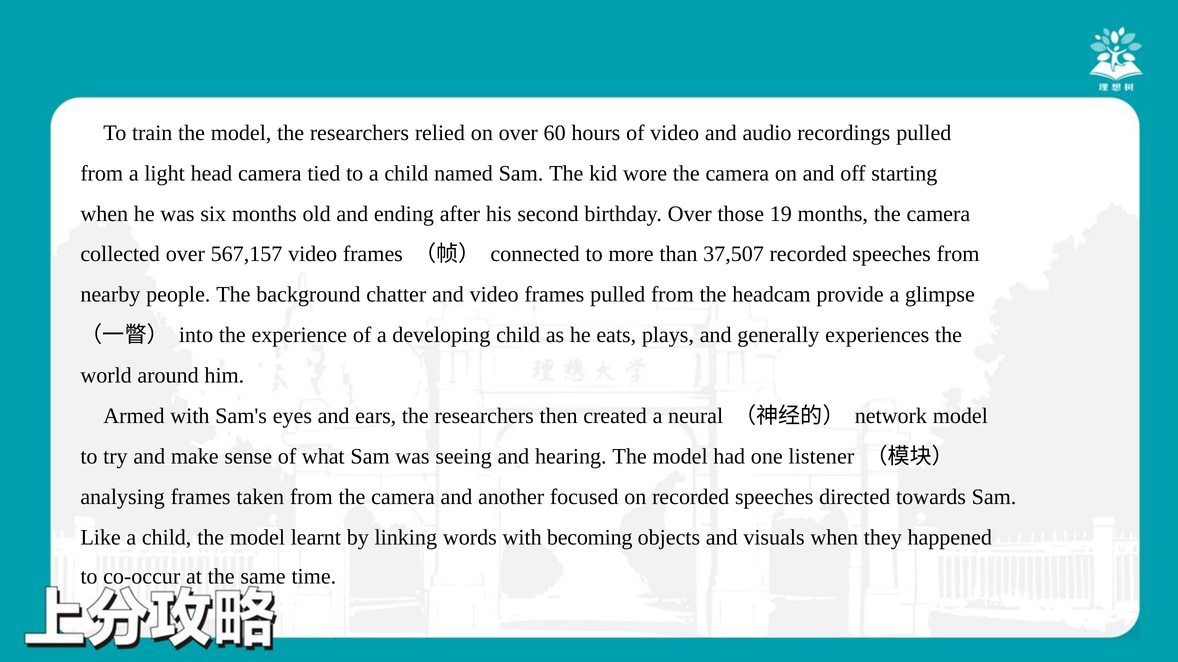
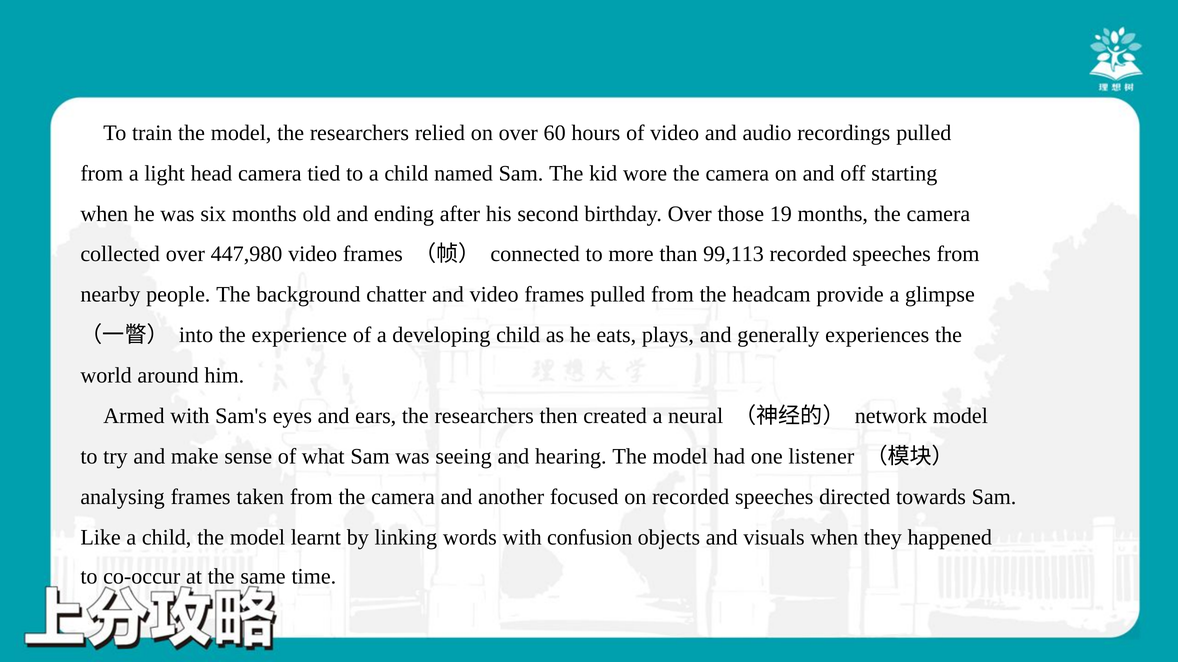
567,157: 567,157 -> 447,980 (247, 254)
37,507: 37,507 -> 99,113 (734, 254)
becoming: becoming -> confusion (590, 538)
